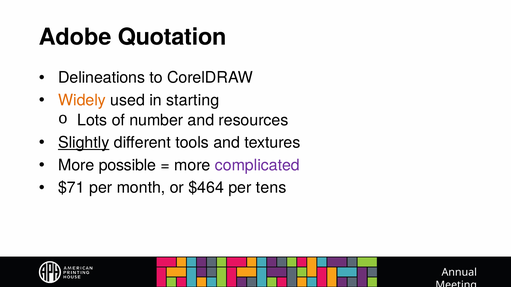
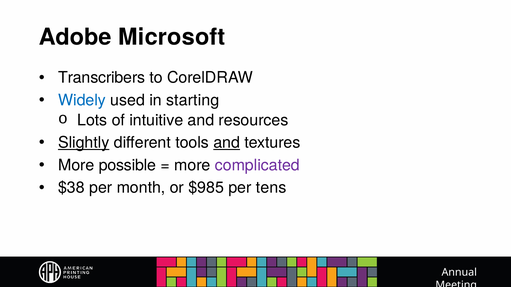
Quotation: Quotation -> Microsoft (172, 37)
Delineations: Delineations -> Transcribers (102, 78)
Widely colour: orange -> blue (82, 100)
number: number -> intuitive (156, 120)
and underline: none -> present (227, 143)
$71: $71 -> $38 (71, 188)
$464: $464 -> $985 (206, 188)
